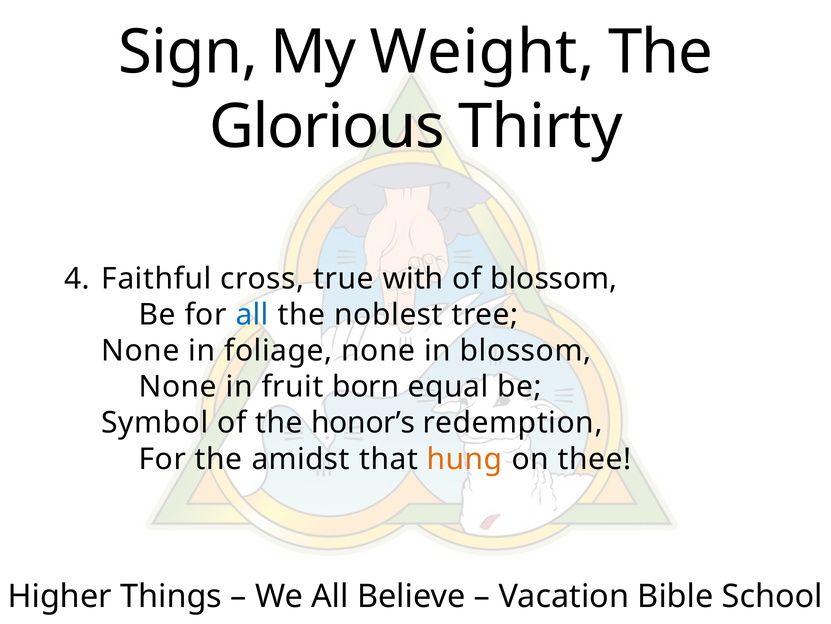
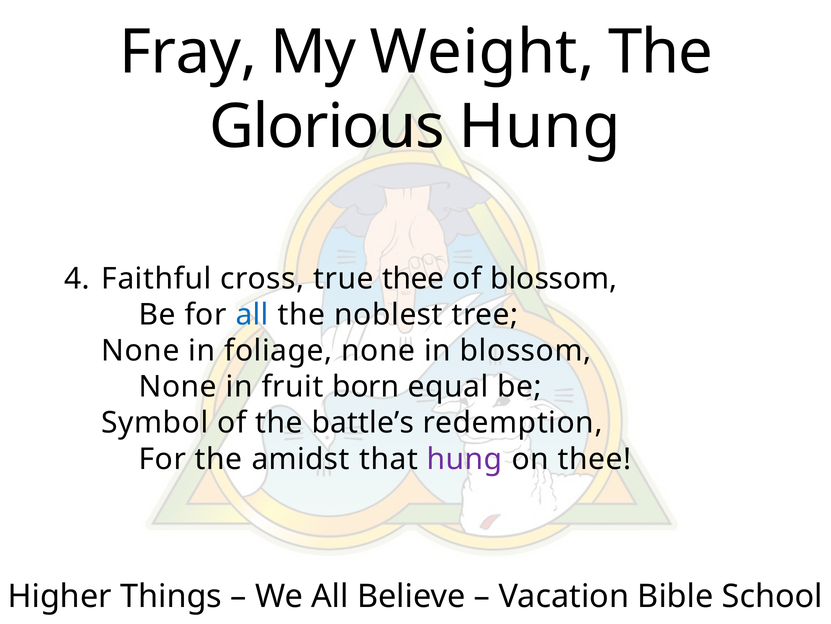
Sign: Sign -> Fray (188, 53)
Glorious Thirty: Thirty -> Hung (540, 127)
true with: with -> thee (413, 278)
honor’s: honor’s -> battle’s (363, 423)
hung colour: orange -> purple (465, 459)
